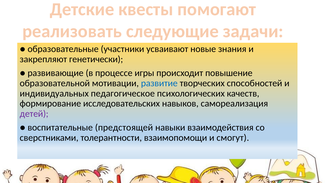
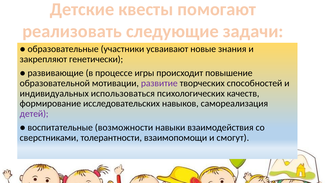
развитие colour: blue -> purple (159, 83)
педагогическое: педагогическое -> использоваться (123, 93)
предстоящей: предстоящей -> возможности (124, 127)
